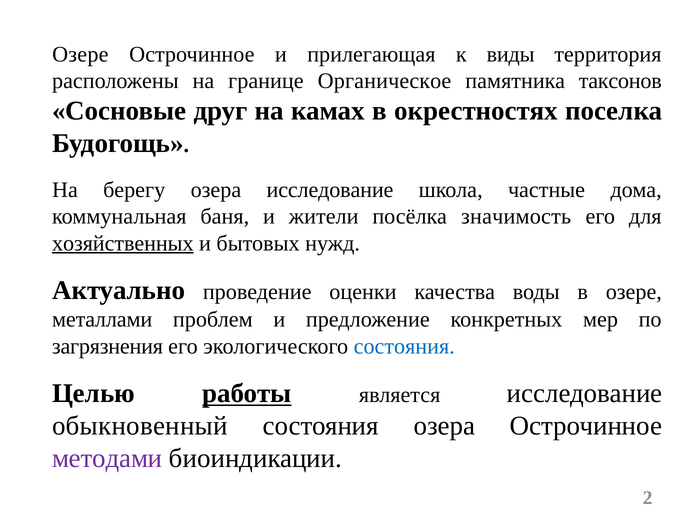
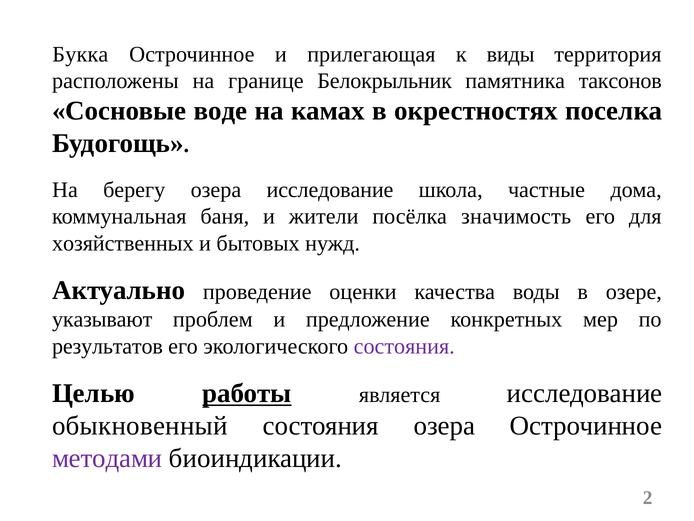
Озере: Озере -> Букка (80, 54)
Органическое: Органическое -> Белокрыльник (385, 81)
друг: друг -> воде (220, 111)
хозяйственных underline: present -> none (123, 243)
металлами: металлами -> указывают (102, 319)
загрязнения: загрязнения -> результатов (107, 346)
состояния colour: blue -> purple (404, 346)
